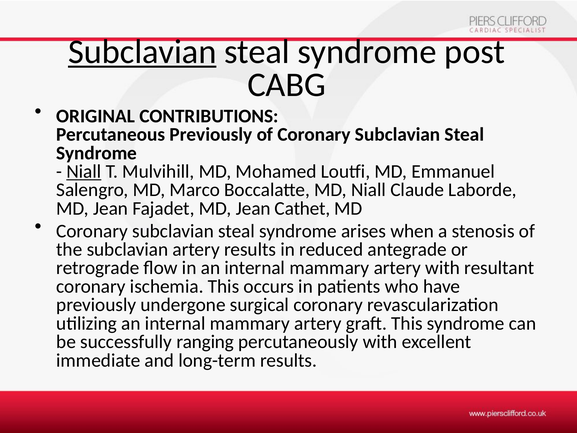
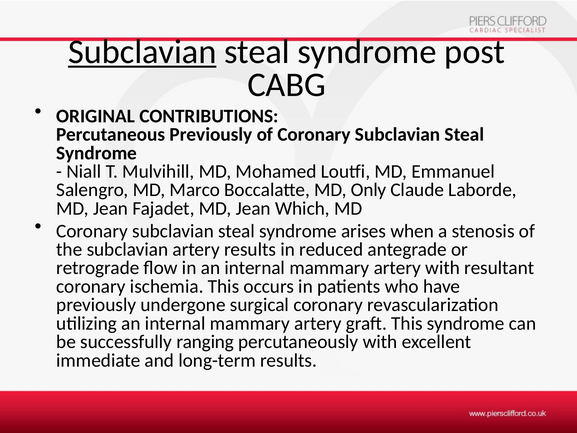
Niall underline: present -> none (84, 171)
MD Niall: Niall -> Only (369, 190)
Cathet: Cathet -> Which (302, 208)
